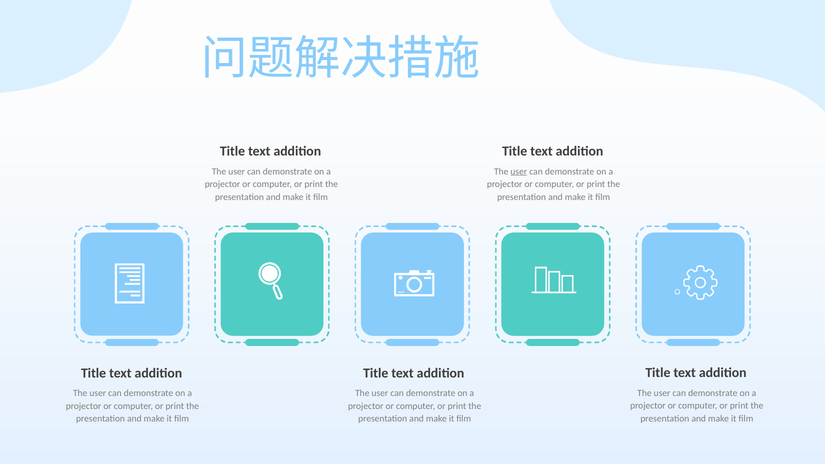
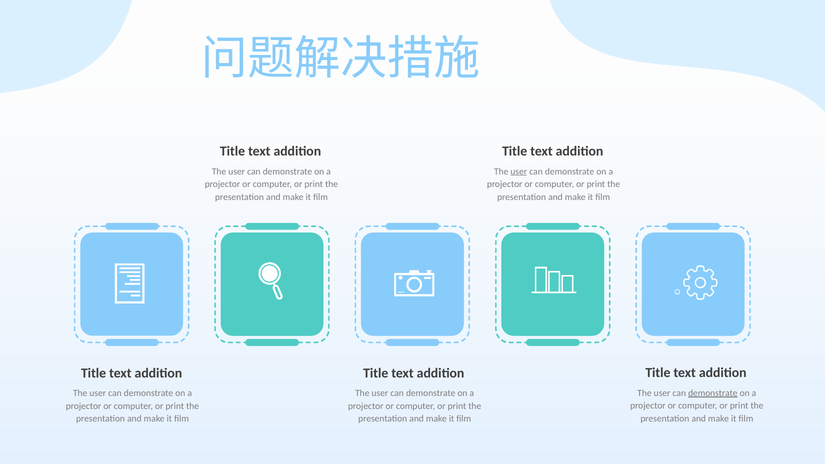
demonstrate underline: none -> present (713, 393)
